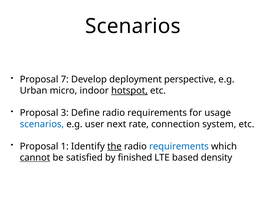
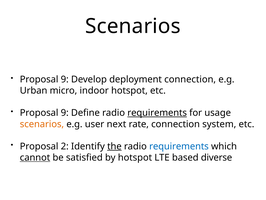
7: 7 -> 9 (65, 79)
deployment perspective: perspective -> connection (190, 79)
hotspot underline: present -> none (129, 90)
3: 3 -> 9 (65, 113)
requirements underline: none -> present (157, 113)
scenarios colour: blue -> orange (42, 124)
1: 1 -> 2 (65, 146)
by finished: finished -> hotspot (135, 157)
density: density -> diverse (217, 157)
